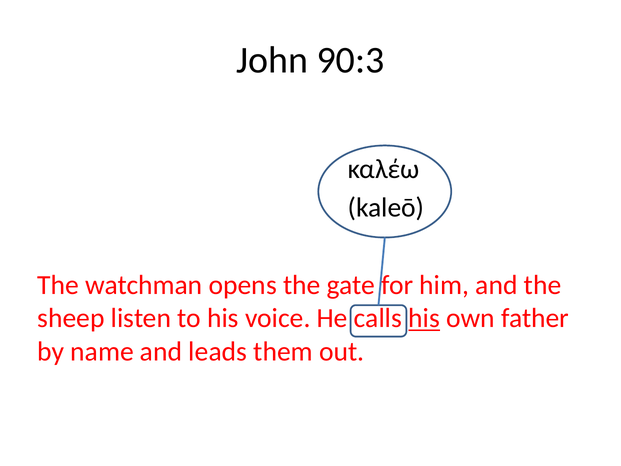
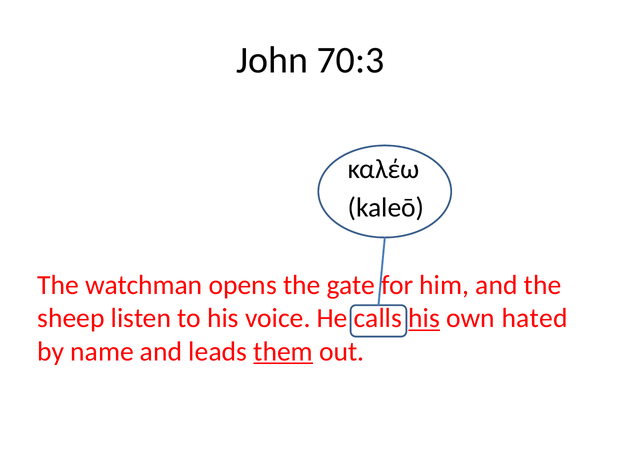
90:3: 90:3 -> 70:3 (351, 60)
father: father -> hated (535, 318)
them underline: none -> present (283, 351)
